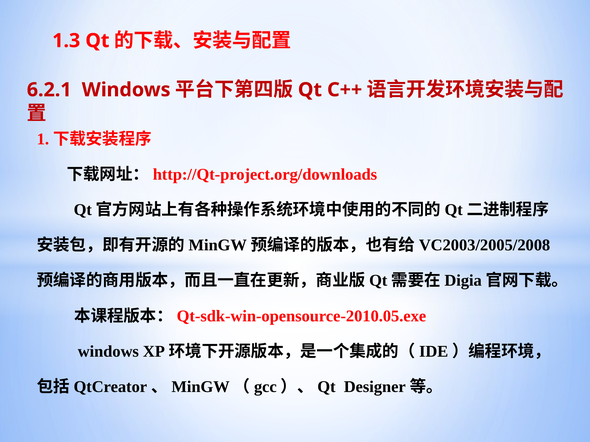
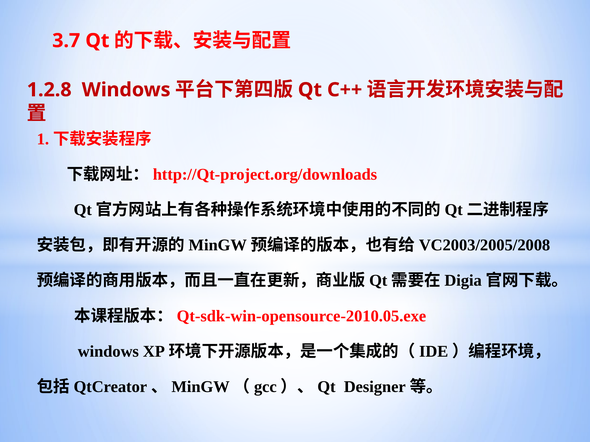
1.3: 1.3 -> 3.7 (66, 41)
6.2.1: 6.2.1 -> 1.2.8 (49, 90)
